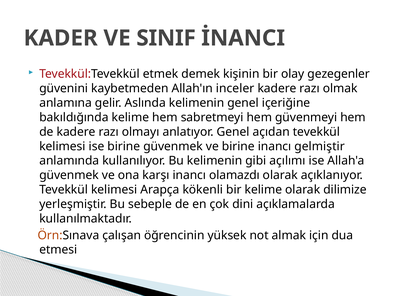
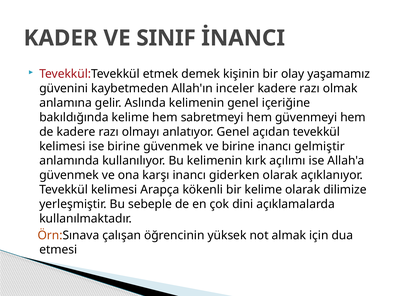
gezegenler: gezegenler -> yaşamamız (339, 74)
gibi: gibi -> kırk (256, 160)
olamazdı: olamazdı -> giderken (234, 175)
